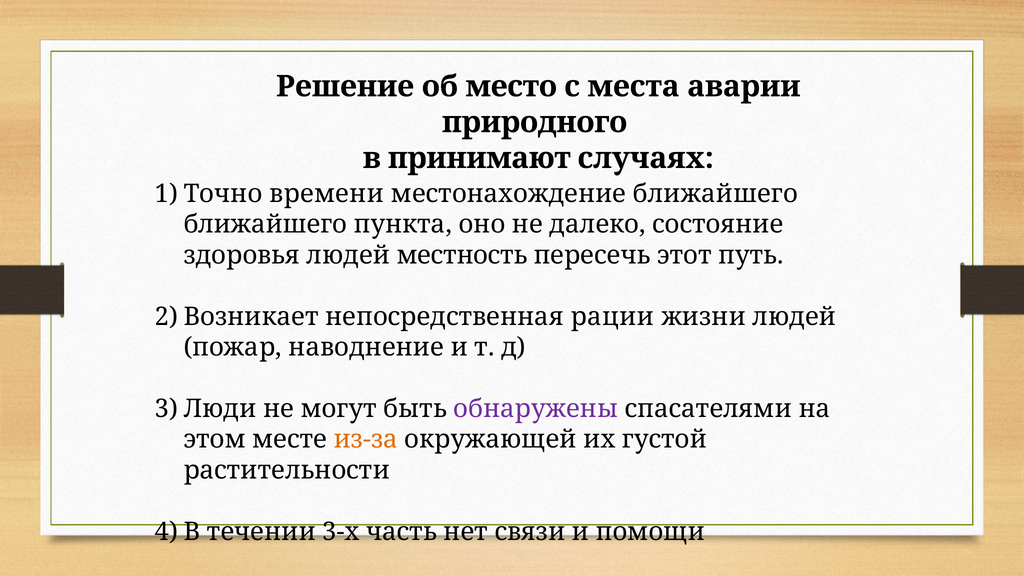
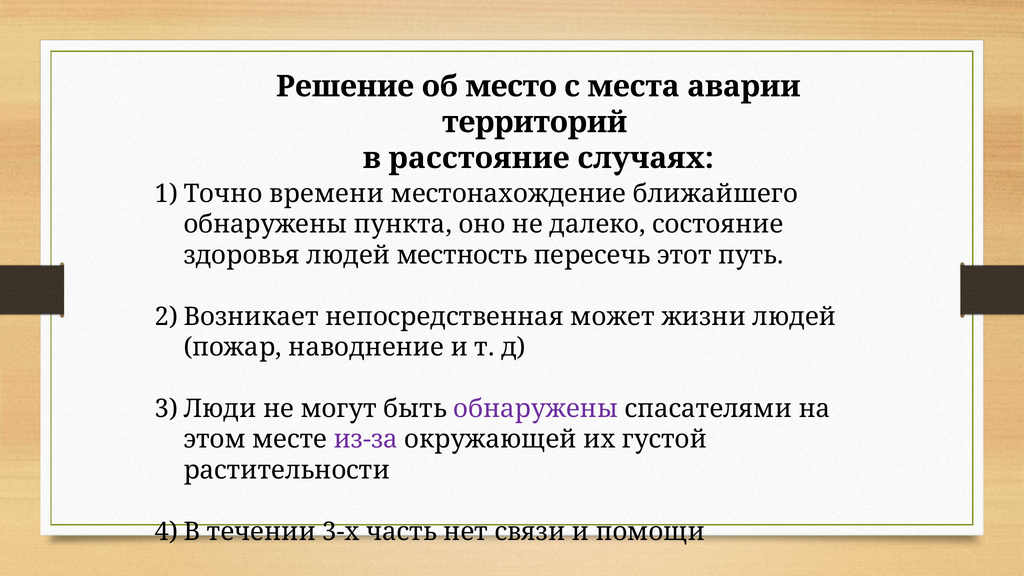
природного: природного -> территорий (535, 122)
принимают: принимают -> расстояние (479, 158)
ближайшего: ближайшего -> обнаружены (265, 224)
рации: рации -> может (612, 317)
из-за colour: orange -> purple (366, 439)
